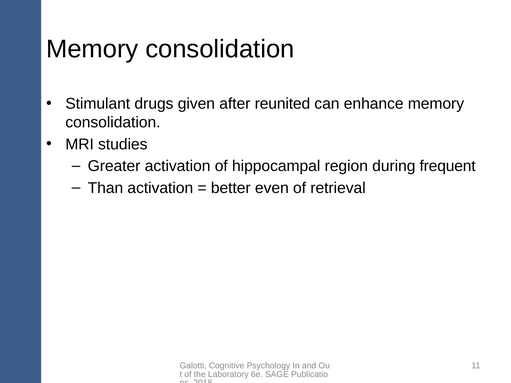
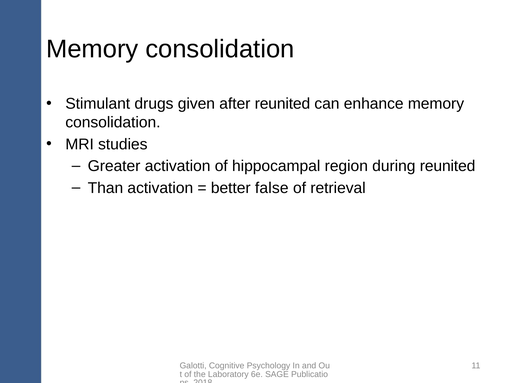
during frequent: frequent -> reunited (448, 166)
even: even -> false (272, 188)
